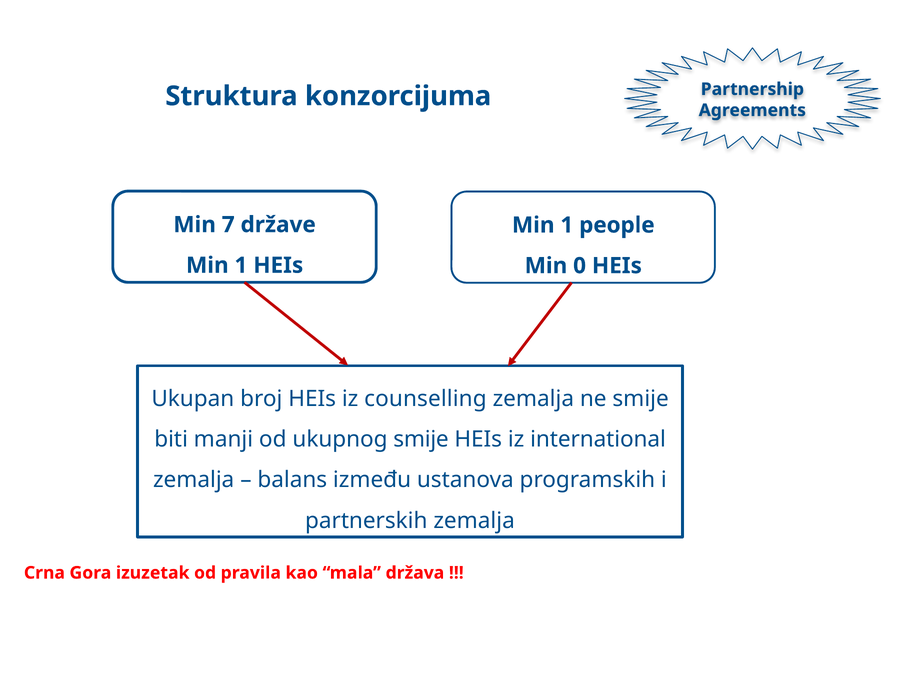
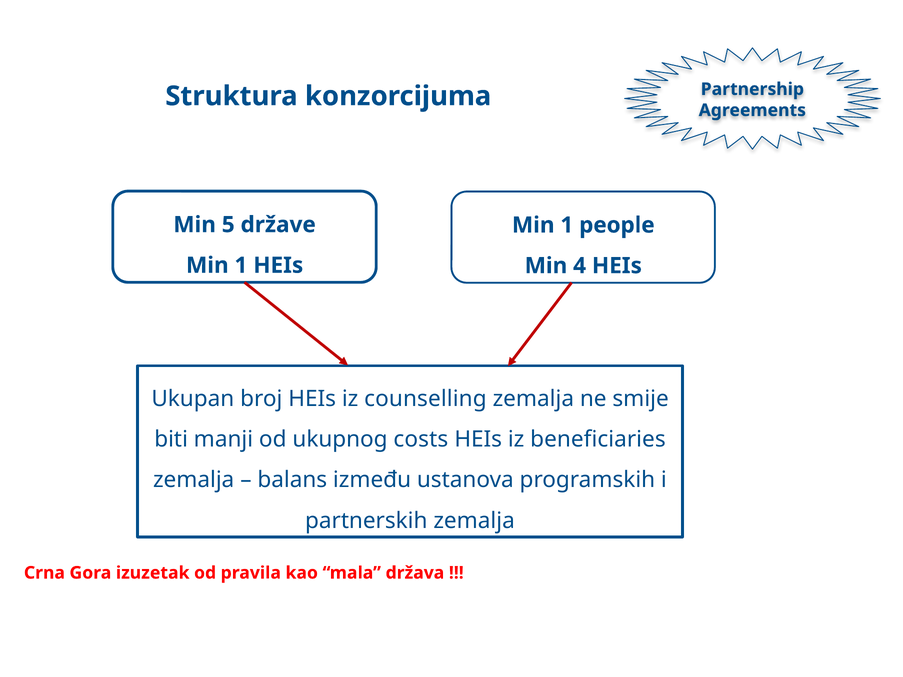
7: 7 -> 5 (228, 225)
0: 0 -> 4 (580, 266)
ukupnog smije: smije -> costs (421, 440)
international: international -> beneficiaries (598, 440)
